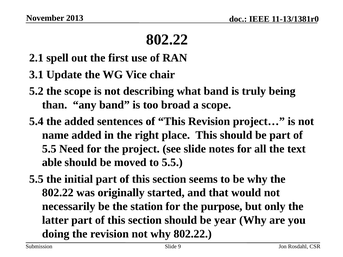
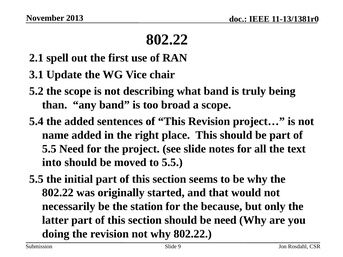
able: able -> into (52, 163)
purpose: purpose -> because (222, 207)
be year: year -> need (225, 220)
